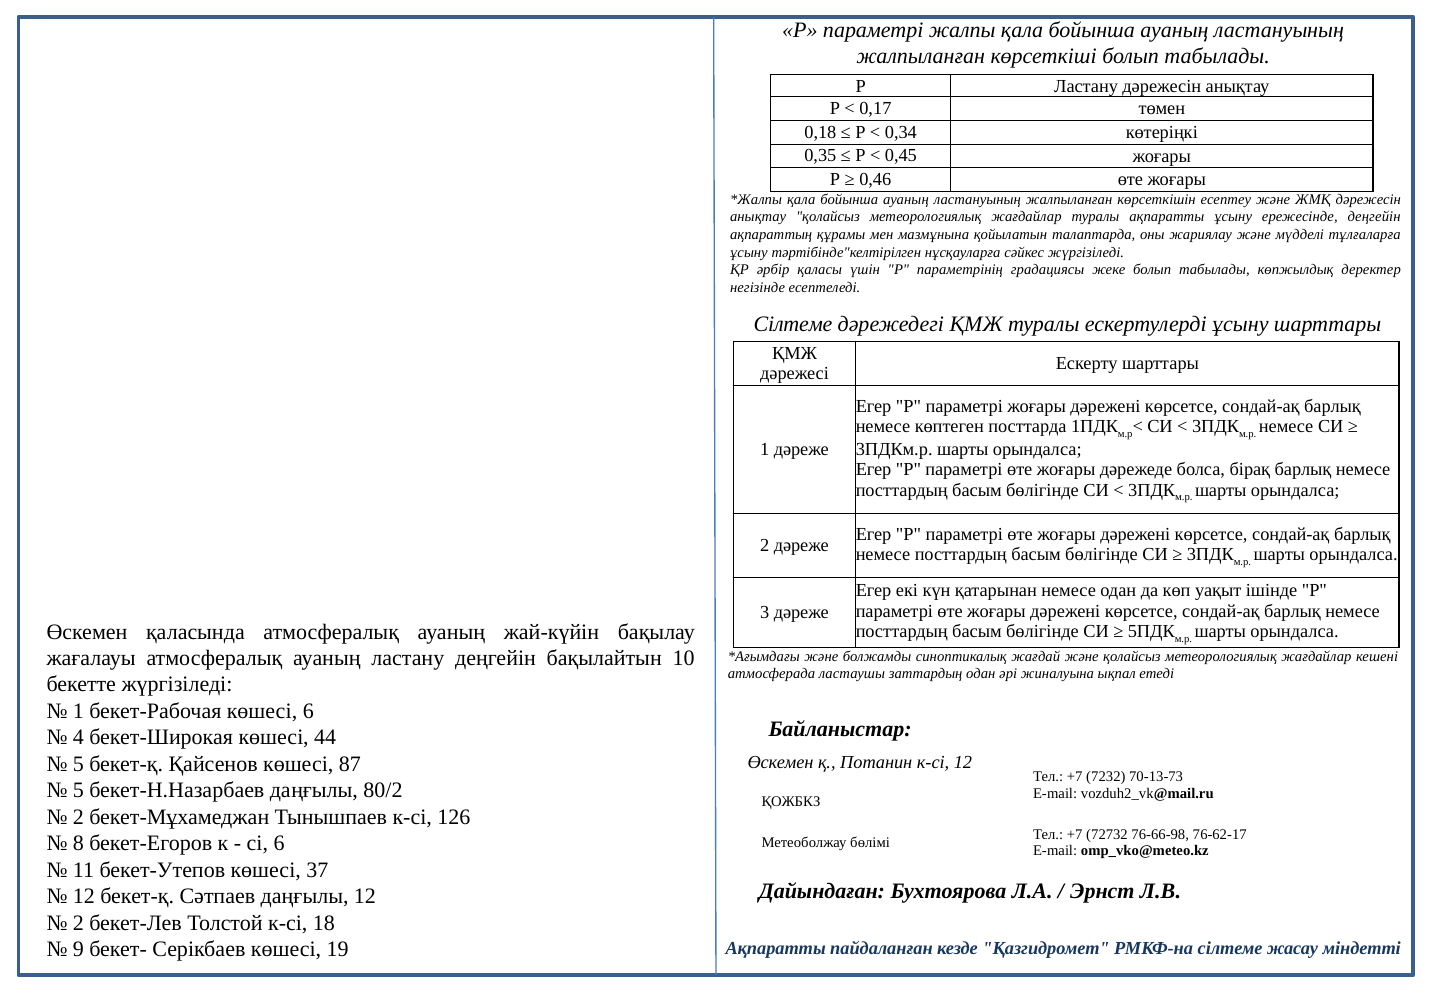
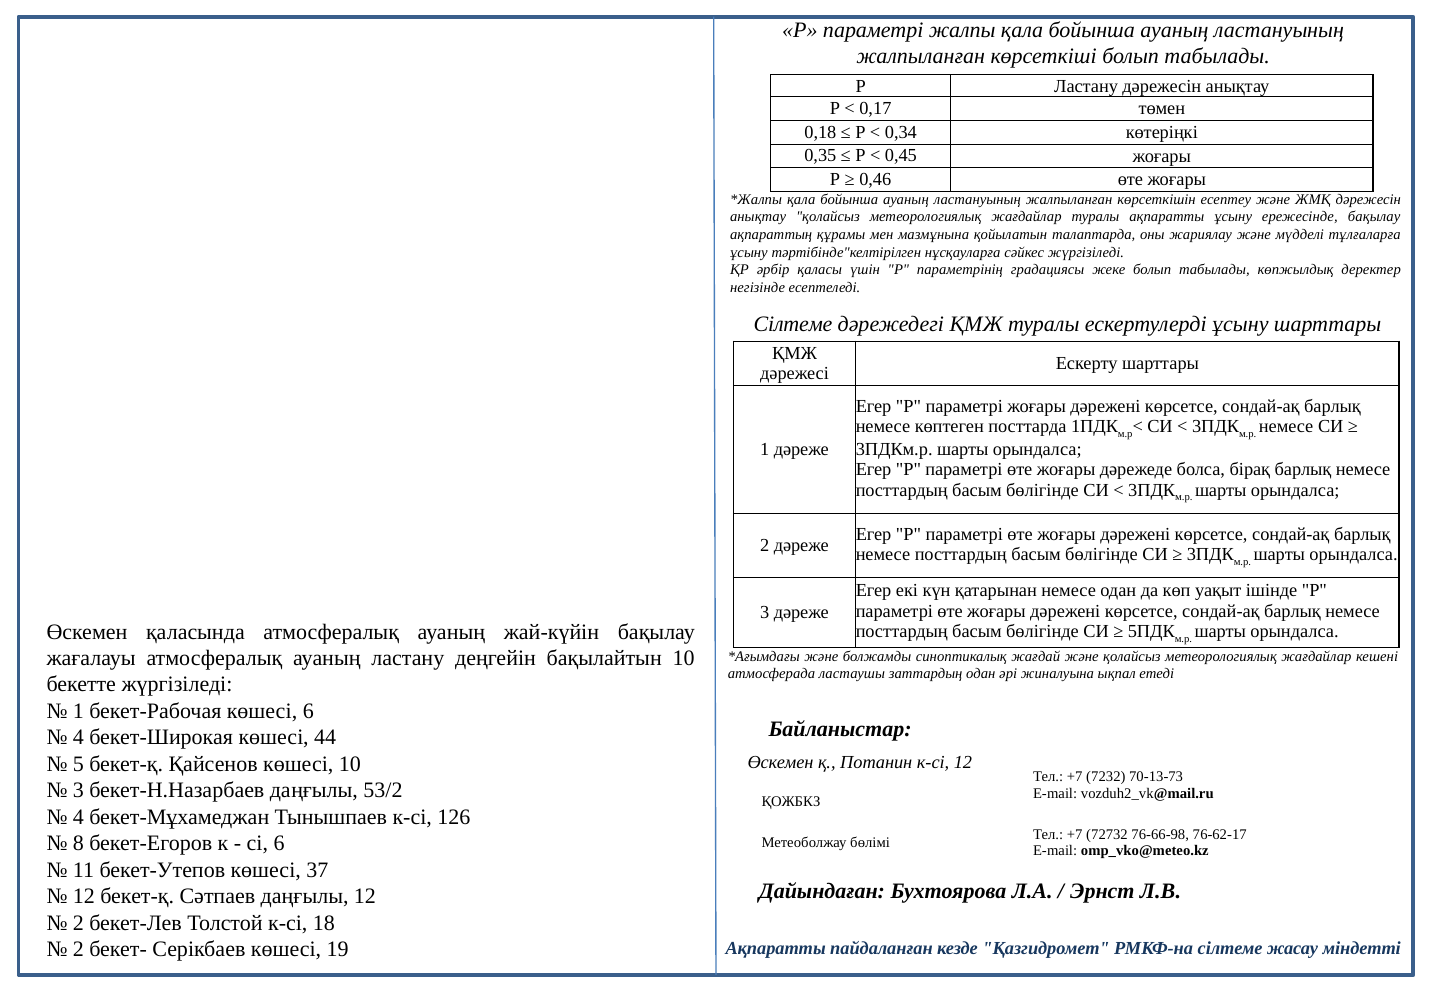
ережесінде деңгейін: деңгейін -> бақылау (1374, 217)
көшесі 87: 87 -> 10 (350, 764)
5: 5 -> 3 (78, 790)
80/2: 80/2 -> 53/2 (383, 790)
2: 2 -> 4 (78, 816)
9: 9 -> 2 (78, 949)
